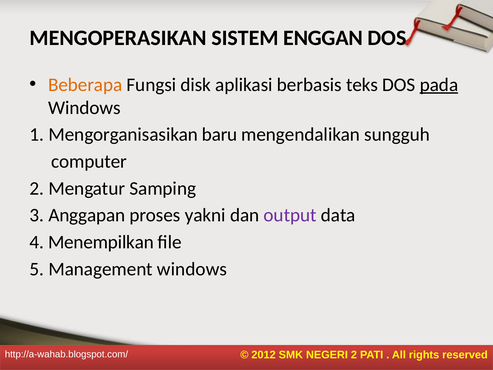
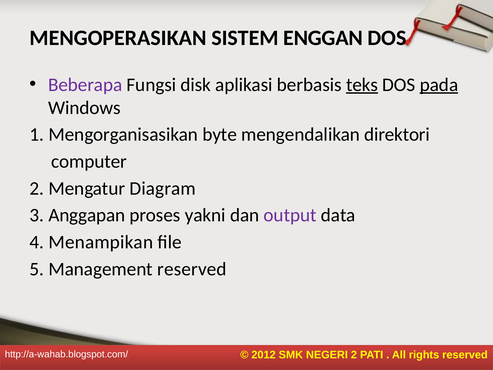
Beberapa colour: orange -> purple (85, 85)
teks underline: none -> present (362, 85)
baru: baru -> byte (220, 135)
sungguh: sungguh -> direktori (397, 135)
Samping: Samping -> Diagram (163, 188)
Menempilkan: Menempilkan -> Menampikan (101, 242)
Management windows: windows -> reserved (192, 269)
